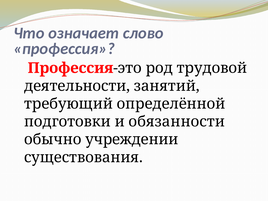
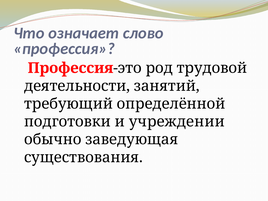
обязанности: обязанности -> учреждении (177, 122)
учреждении: учреждении -> заведующая (132, 139)
